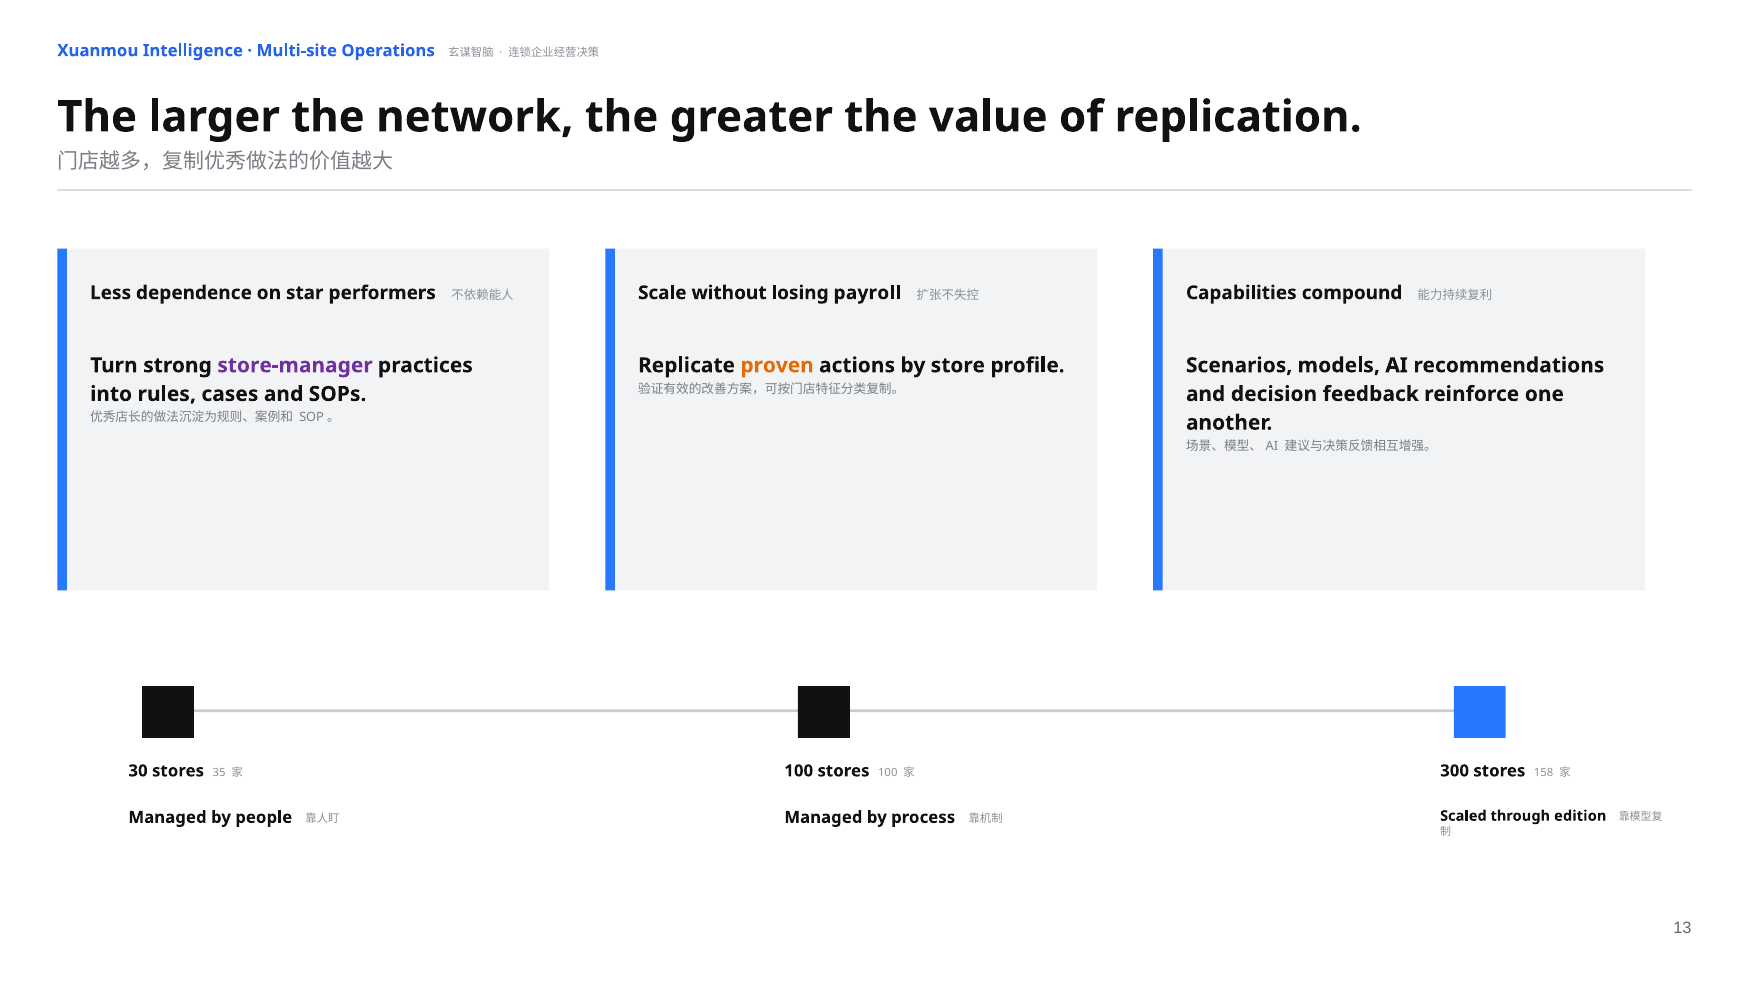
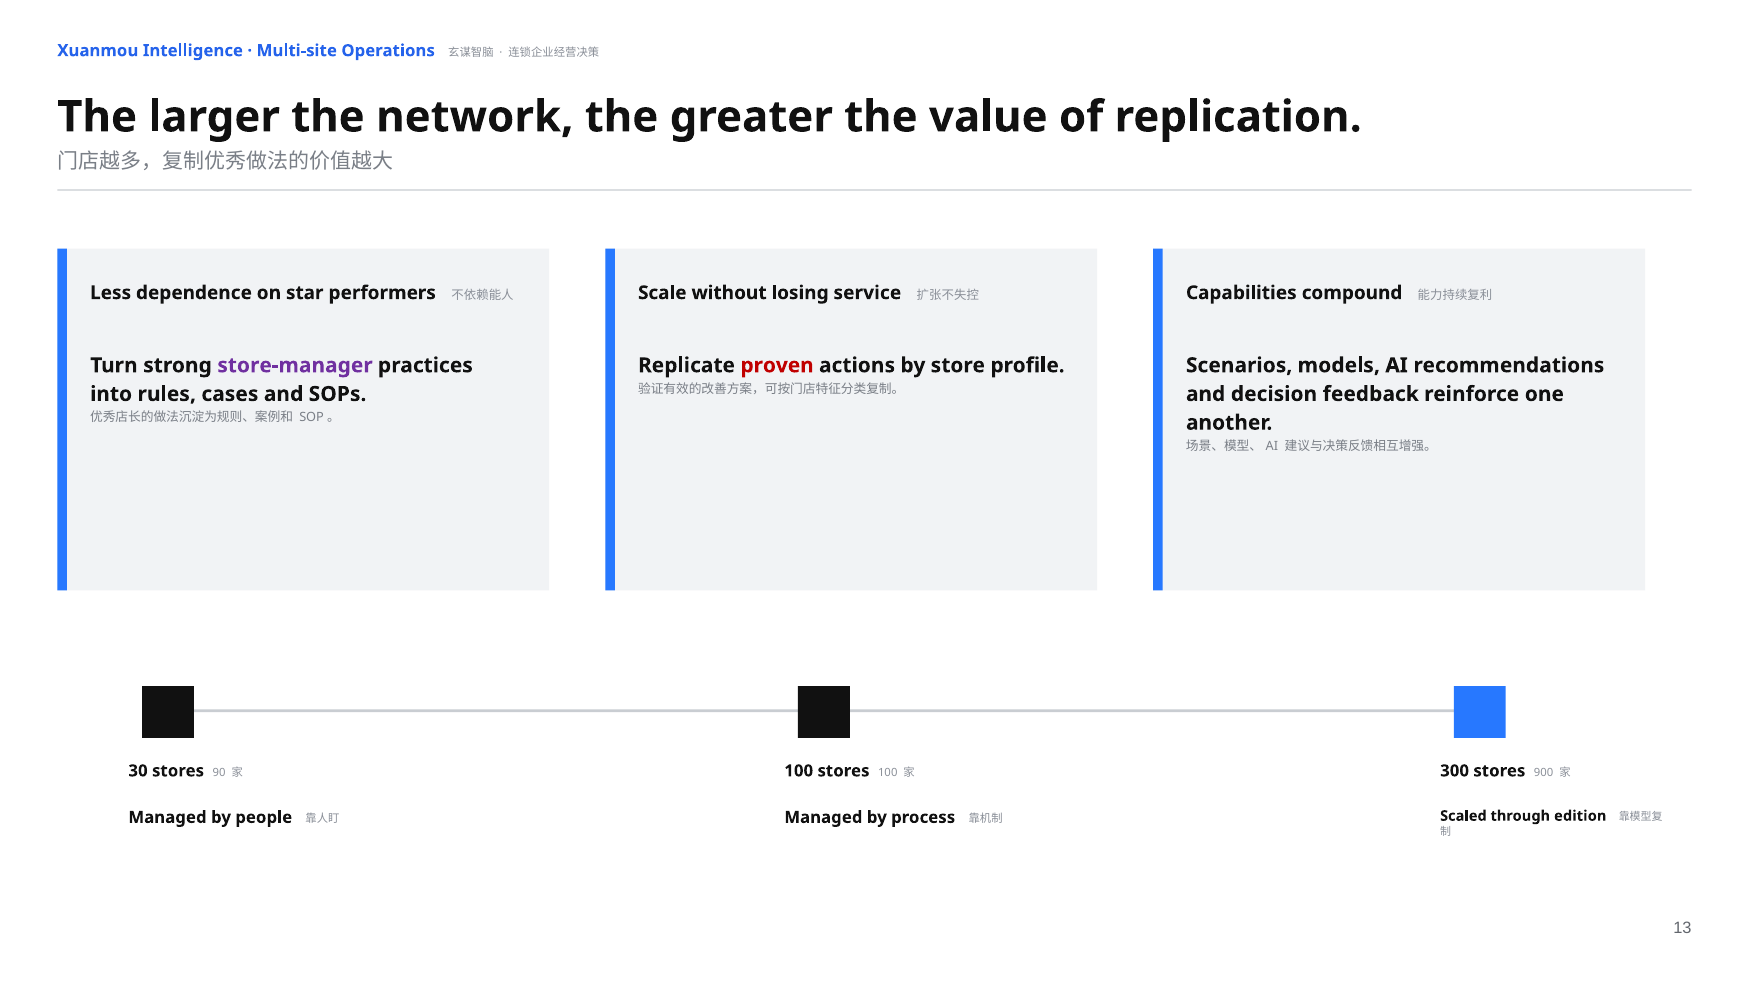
payroll: payroll -> service (867, 293)
proven colour: orange -> red (777, 365)
35: 35 -> 90 (219, 773)
158: 158 -> 900 (1544, 773)
